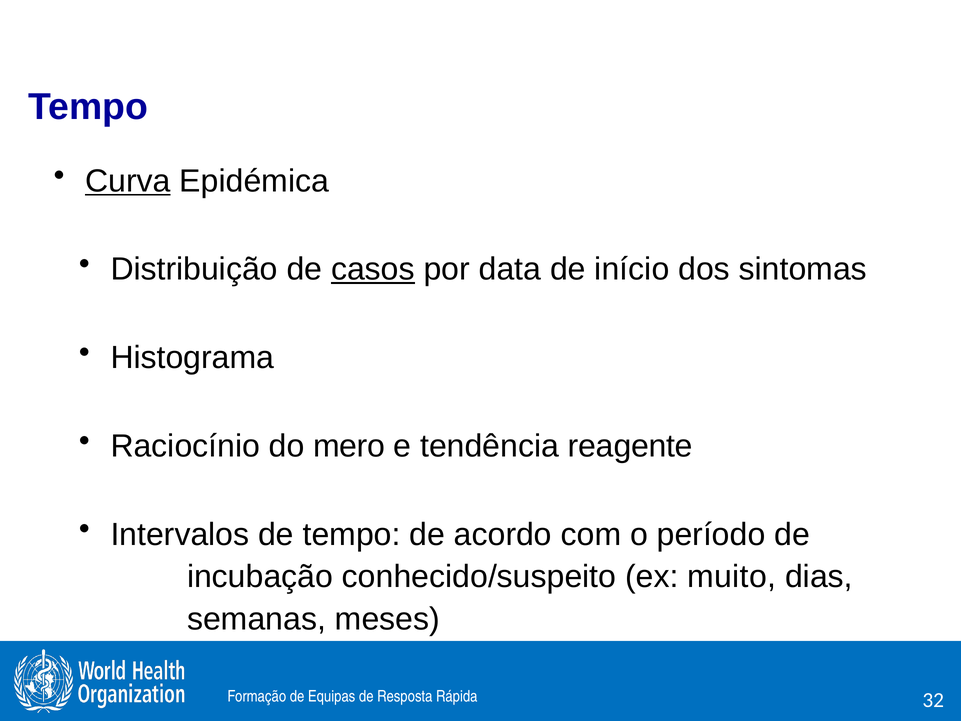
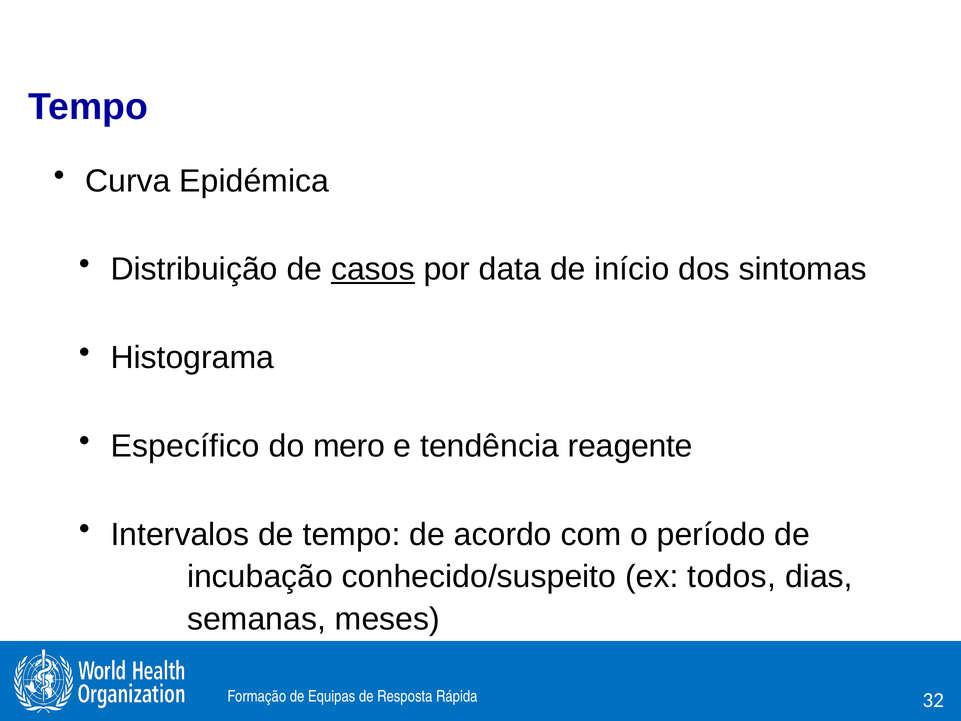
Curva underline: present -> none (128, 181)
Raciocínio: Raciocínio -> Específico (185, 446)
muito: muito -> todos (732, 577)
